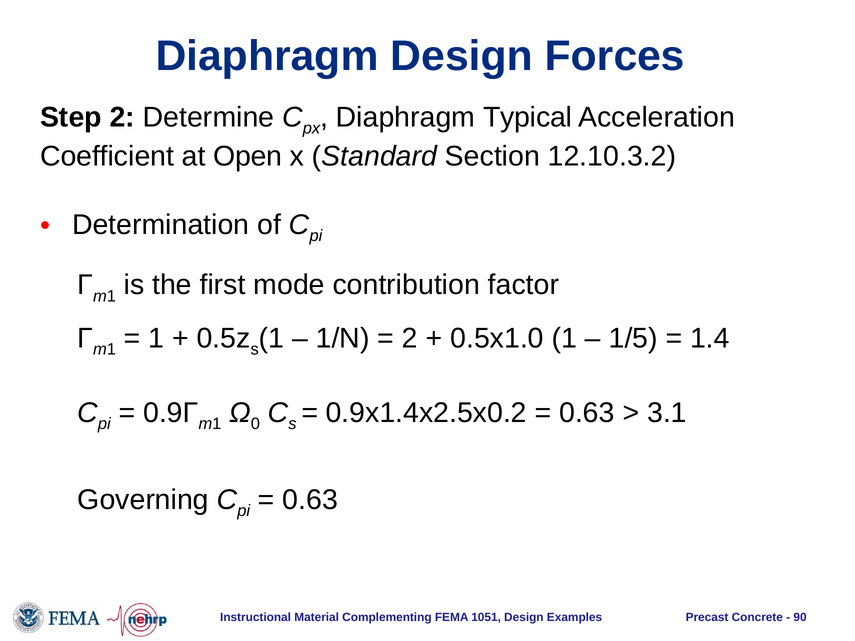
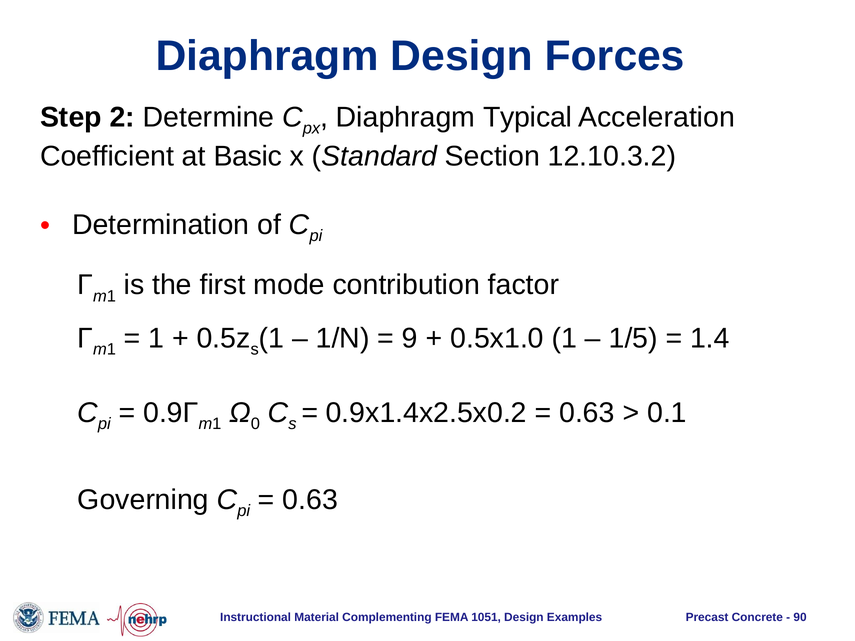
Open: Open -> Basic (248, 156)
2: 2 -> 9 (410, 338)
3.1: 3.1 -> 0.1 (667, 413)
